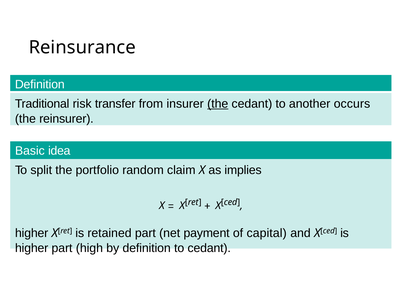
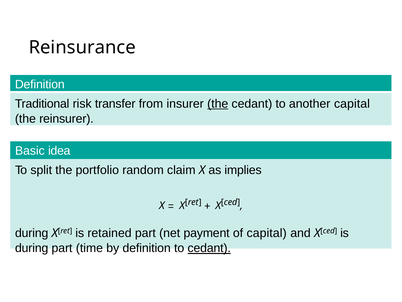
another occurs: occurs -> capital (352, 104)
higher: higher -> during (32, 233)
higher: higher -> during (32, 248)
high: high -> time (89, 248)
cedant underline: none -> present (209, 248)
